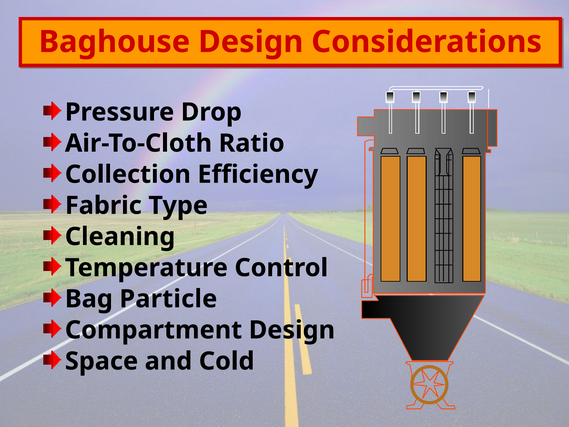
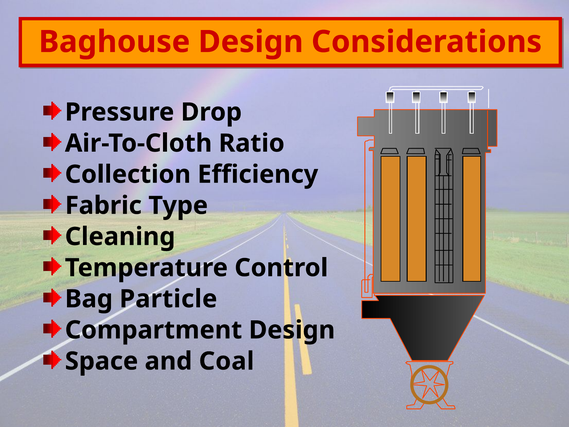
Cold: Cold -> Coal (227, 361)
